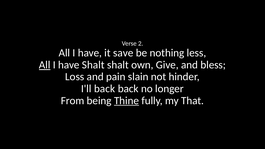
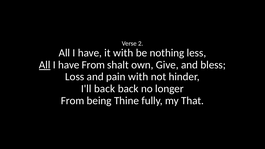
it save: save -> with (123, 53)
have Shalt: Shalt -> From (93, 65)
pain slain: slain -> with (138, 77)
Thine underline: present -> none (127, 101)
